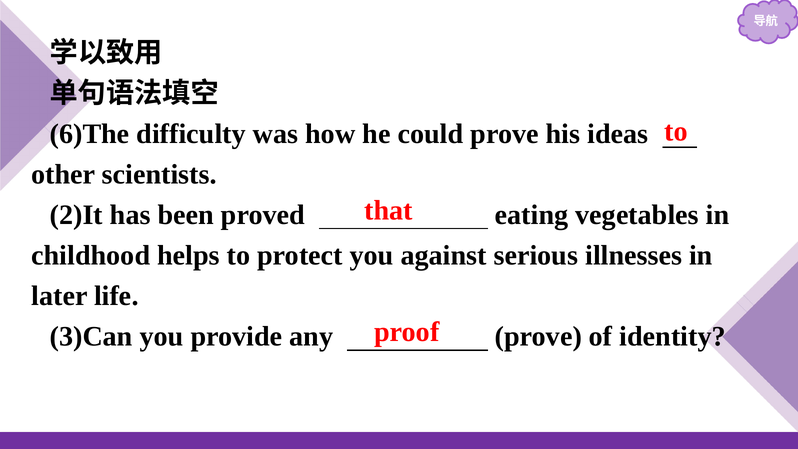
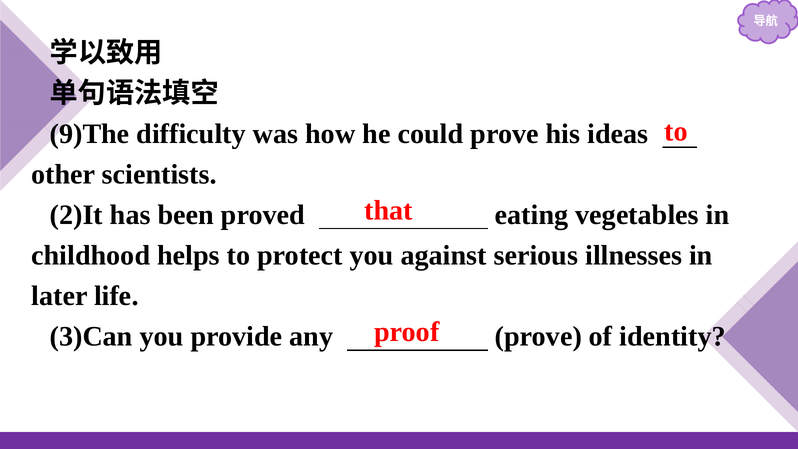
6)The: 6)The -> 9)The (90, 134)
